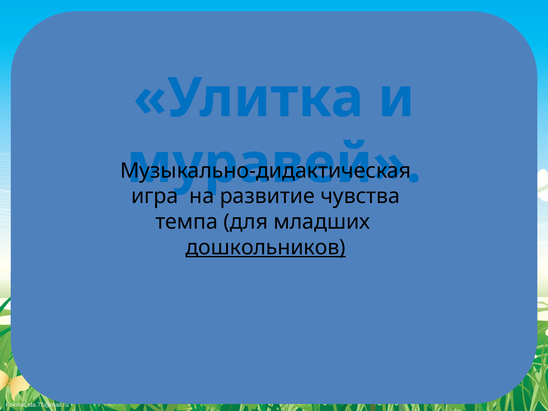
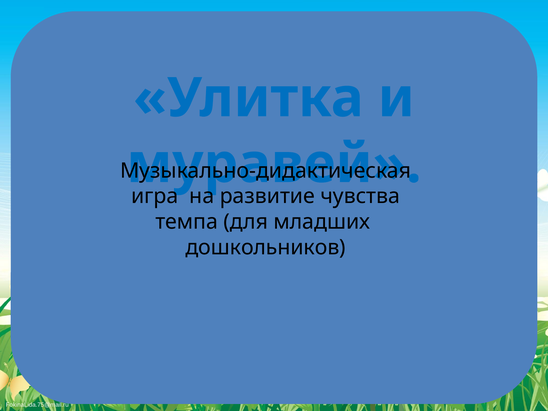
дошкольников underline: present -> none (266, 247)
